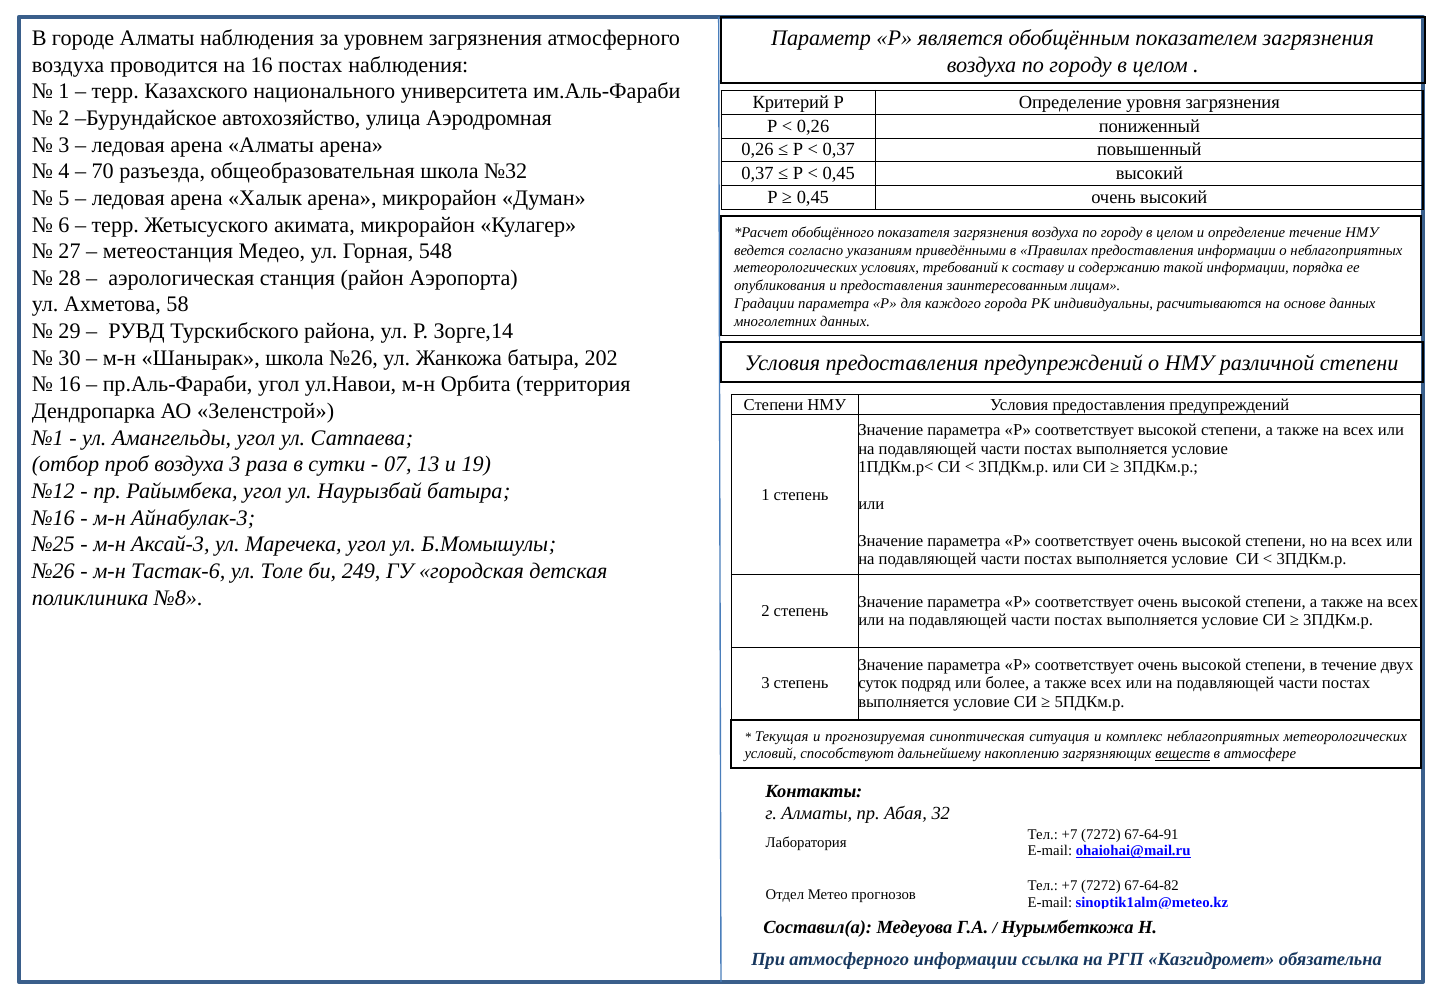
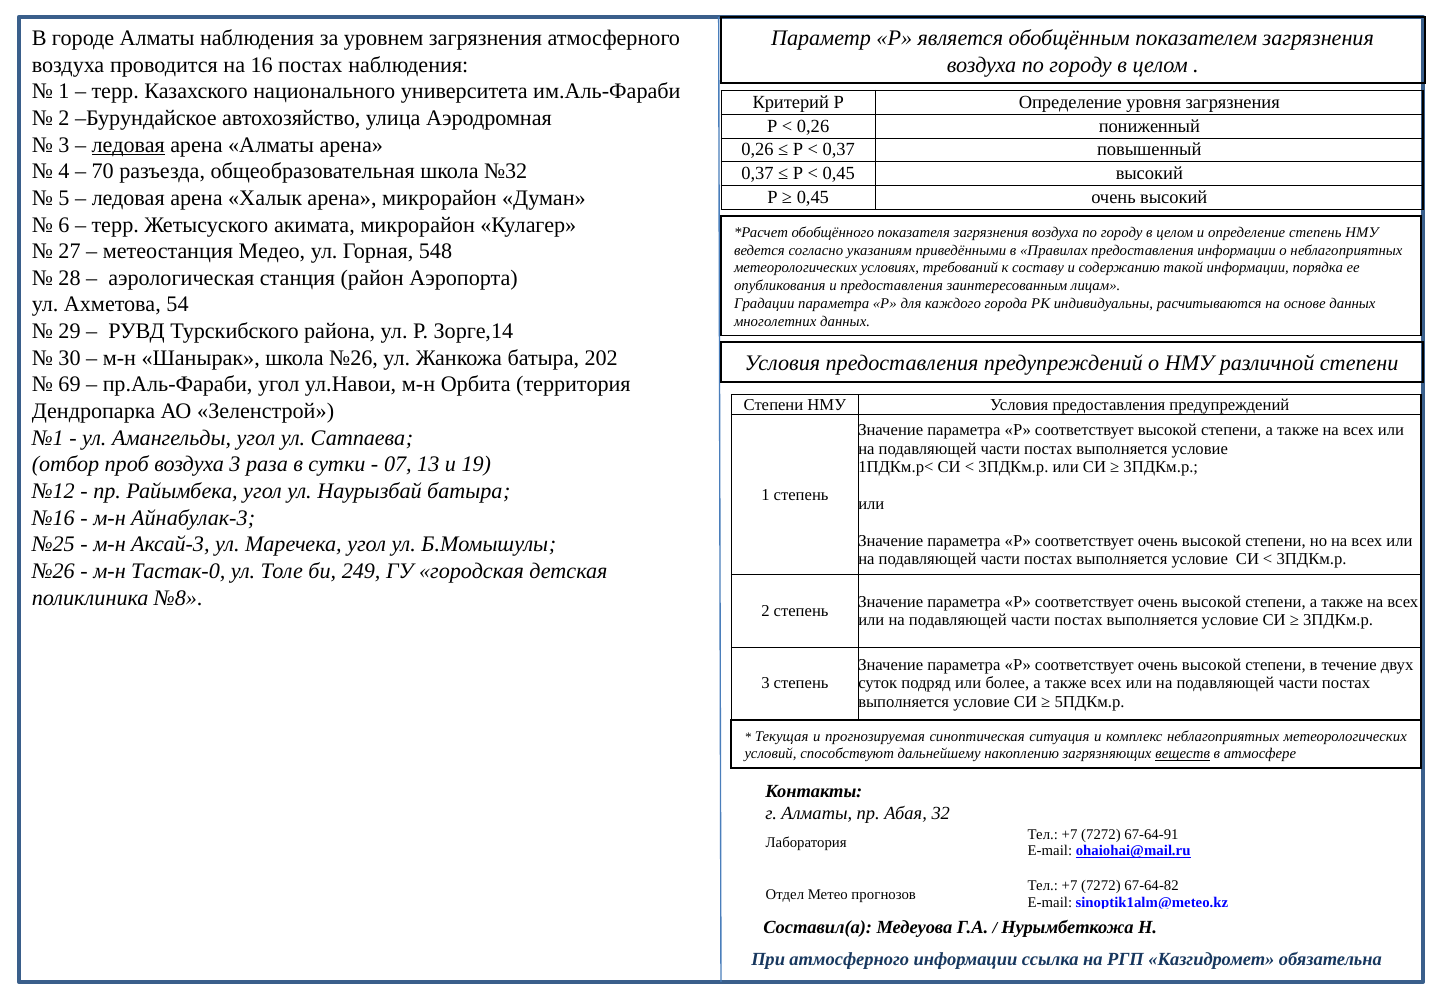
ледовая underline: none -> present (128, 145)
определение течение: течение -> степень (1315, 232)
58: 58 -> 54 (178, 304)
16: 16 -> 69 (70, 384)
Тастак-6: Тастак-6 -> Тастак-0 (178, 571)
